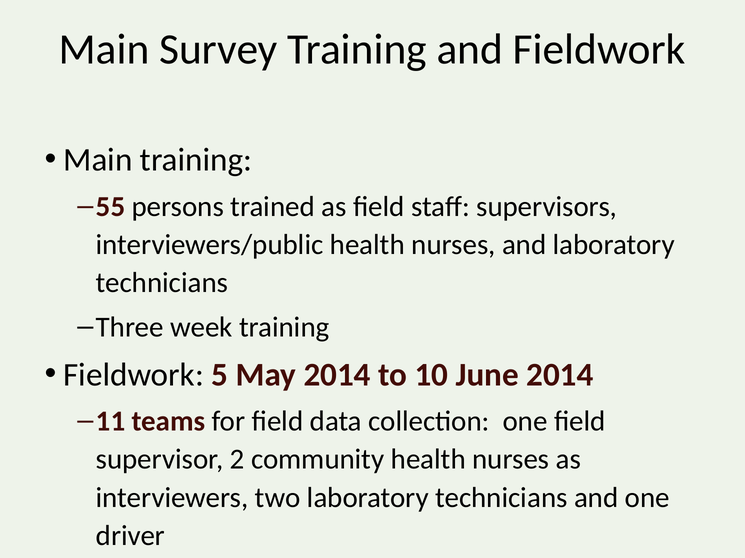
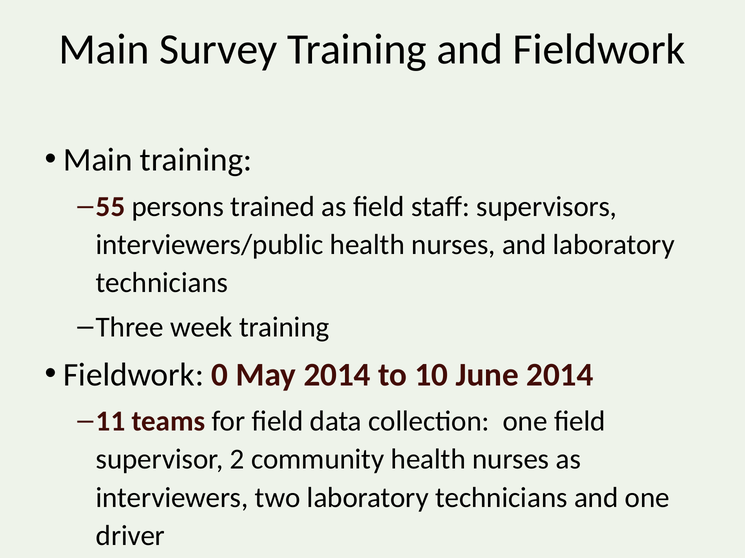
5: 5 -> 0 (220, 375)
